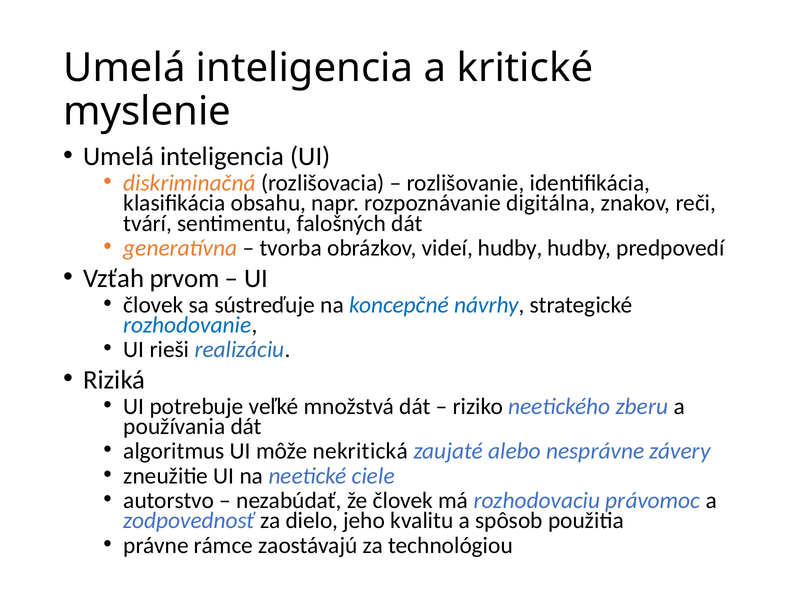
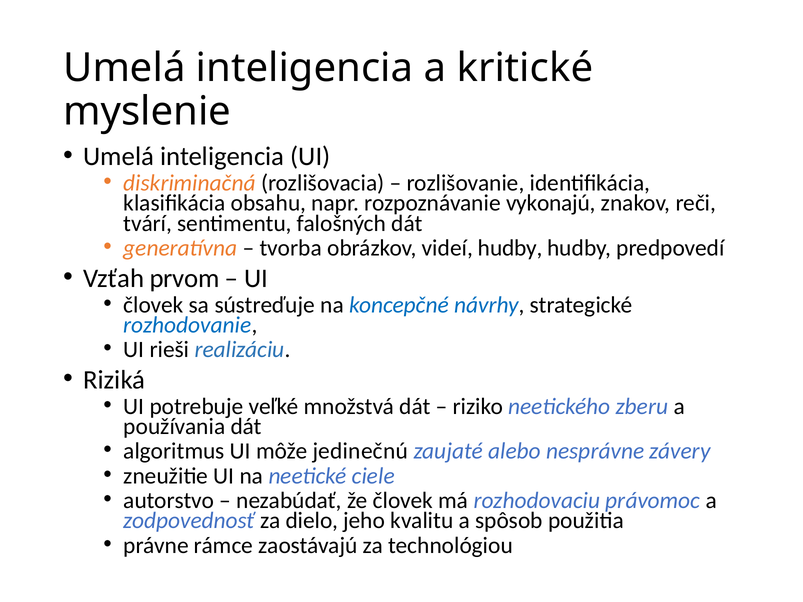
digitálna: digitálna -> vykonajú (551, 203)
nekritická: nekritická -> jedinečnú (360, 451)
